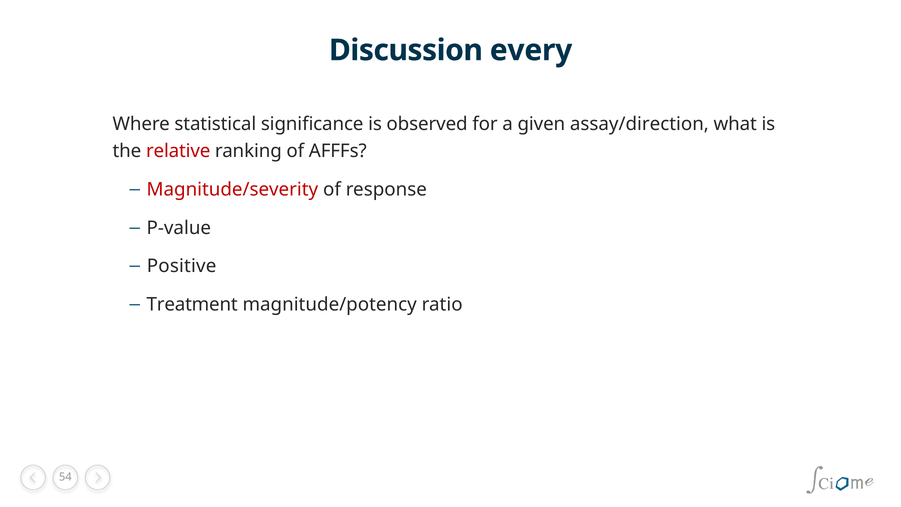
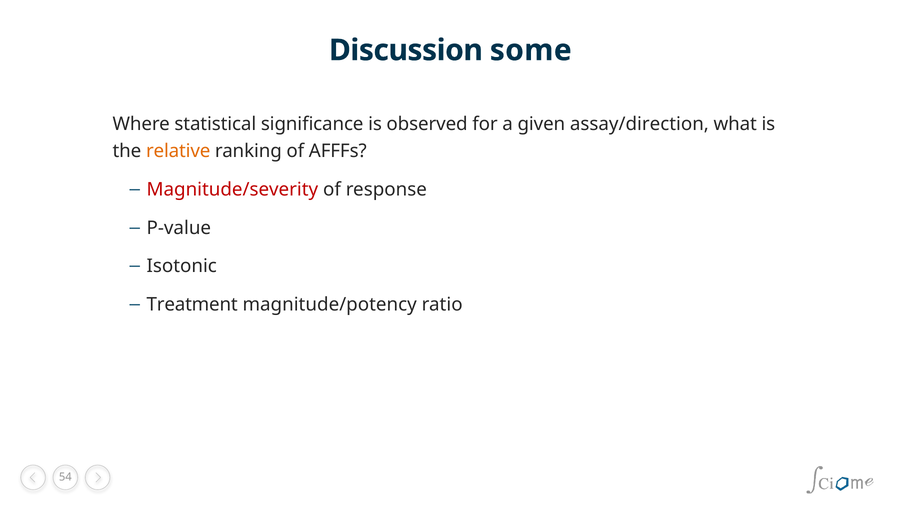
every: every -> some (531, 50)
relative colour: red -> orange (178, 151)
Positive: Positive -> Isotonic (182, 266)
